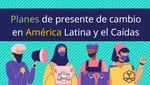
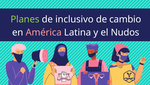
presente: presente -> inclusivo (74, 19)
América colour: yellow -> pink (44, 32)
Caídas: Caídas -> Nudos (125, 32)
